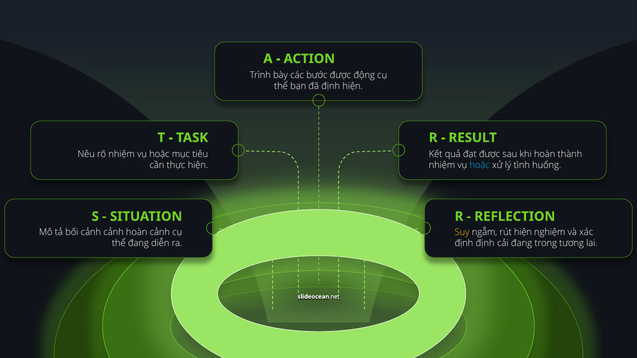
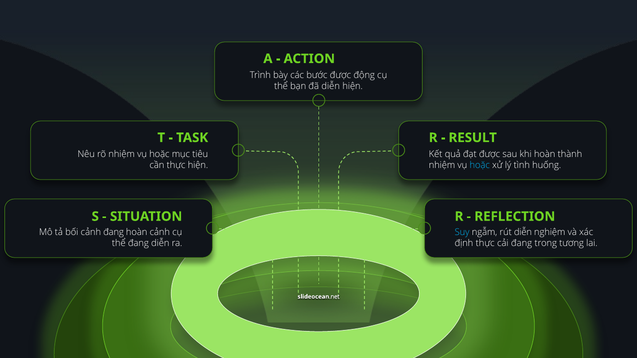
đã định: định -> diễn (331, 86)
cảnh cảnh: cảnh -> đang (114, 232)
Suy colour: yellow -> light blue (462, 232)
rút hiện: hiện -> diễn (523, 232)
định định: định -> thực (485, 244)
